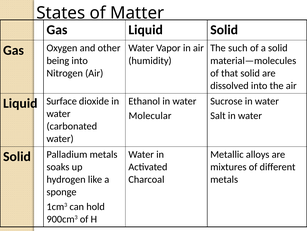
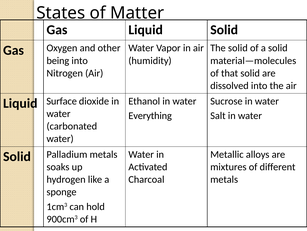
The such: such -> solid (238, 48)
Molecular: Molecular -> Everything (150, 115)
